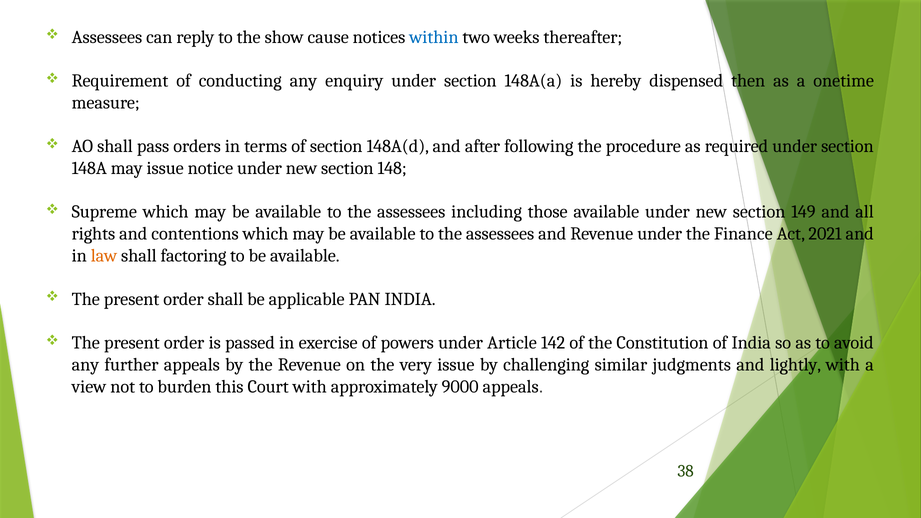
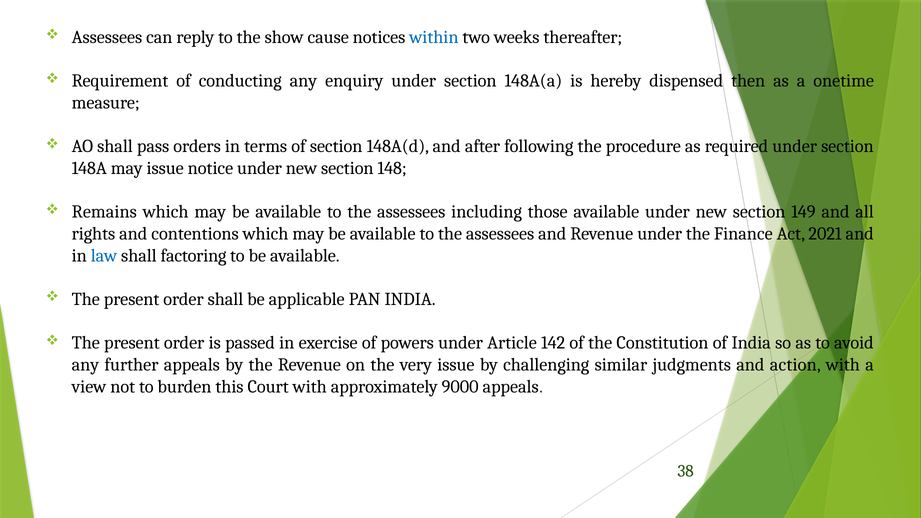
Supreme: Supreme -> Remains (104, 212)
law colour: orange -> blue (104, 256)
lightly: lightly -> action (795, 365)
